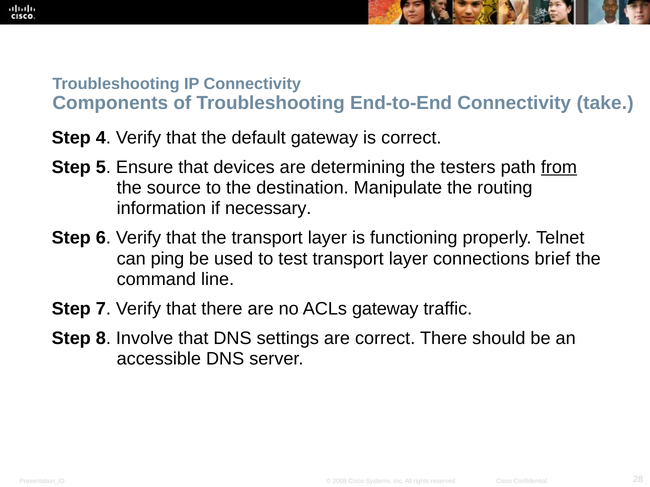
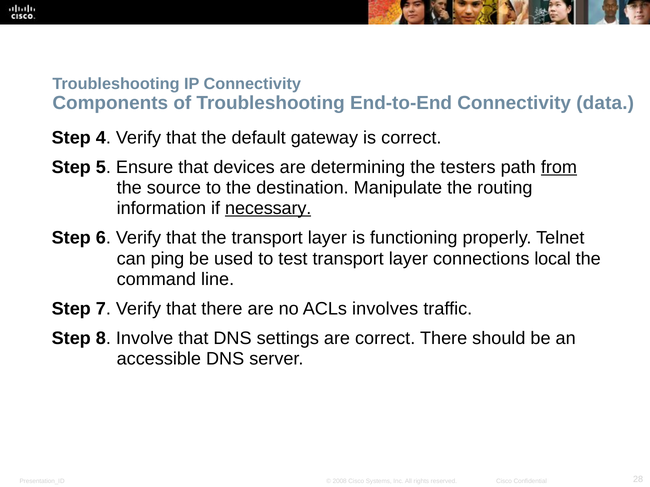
take: take -> data (605, 103)
necessary underline: none -> present (268, 209)
brief: brief -> local (553, 259)
ACLs gateway: gateway -> involves (385, 309)
